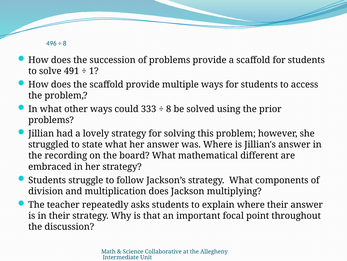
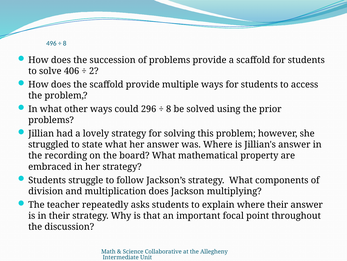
491: 491 -> 406 (72, 71)
1: 1 -> 2 (94, 71)
333: 333 -> 296 (149, 109)
different: different -> property (259, 155)
